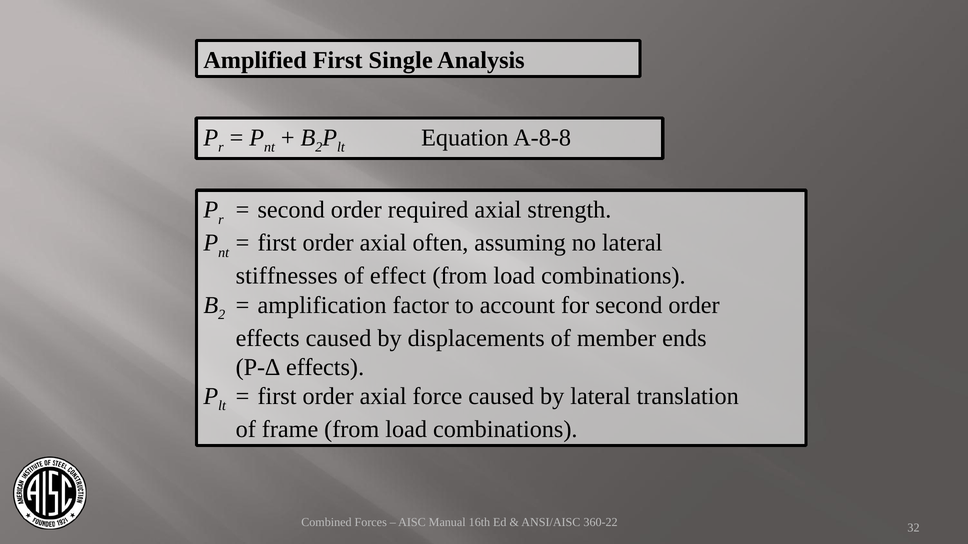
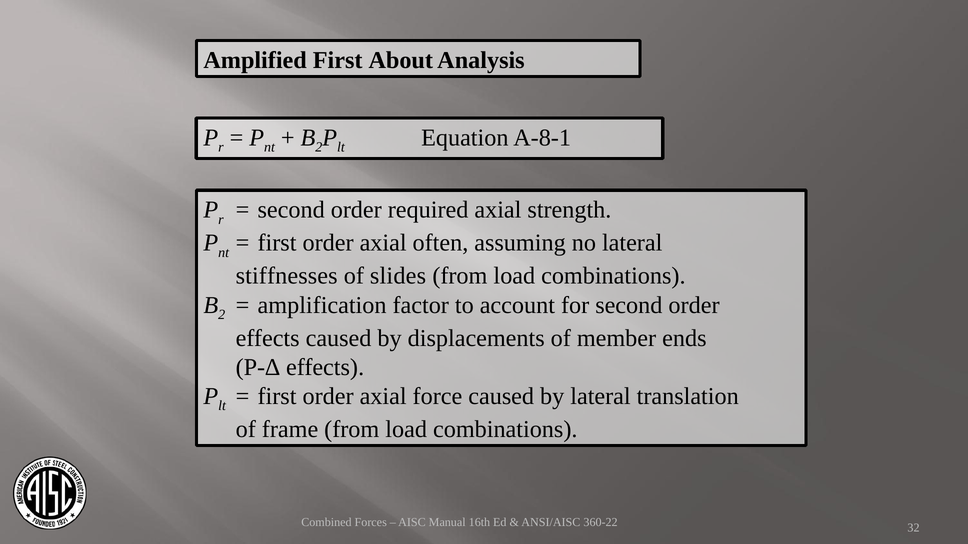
Single: Single -> About (401, 60)
A-8-8: A-8-8 -> A-8-1 (542, 138)
effect: effect -> slides (398, 276)
